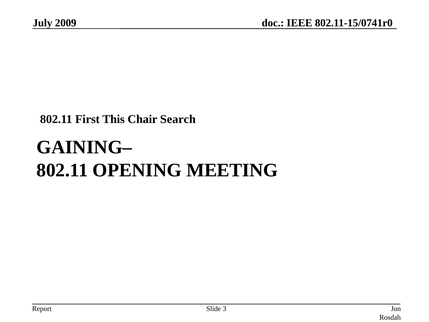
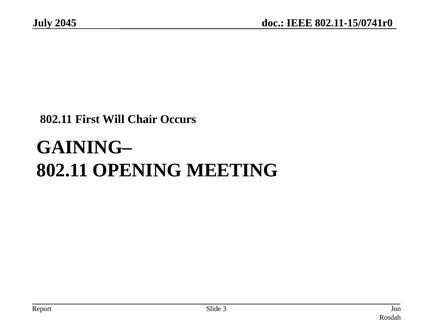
2009: 2009 -> 2045 (66, 23)
This: This -> Will (113, 119)
Search: Search -> Occurs (178, 119)
